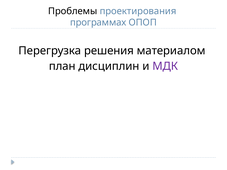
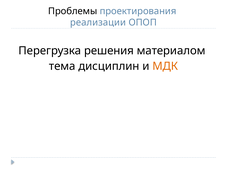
программах: программах -> реализации (98, 23)
план: план -> тема (62, 66)
МДК colour: purple -> orange (165, 66)
